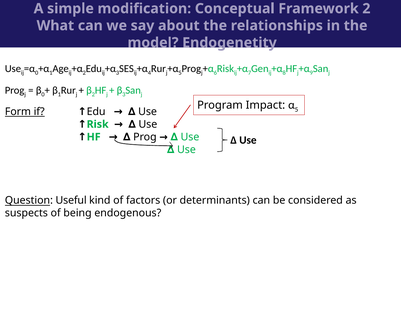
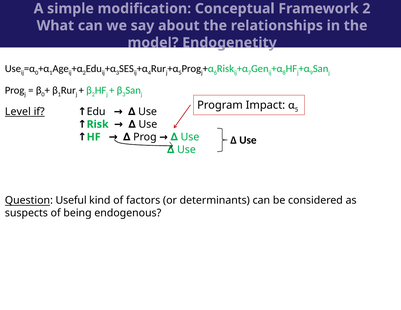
Form: Form -> Level (18, 112)
